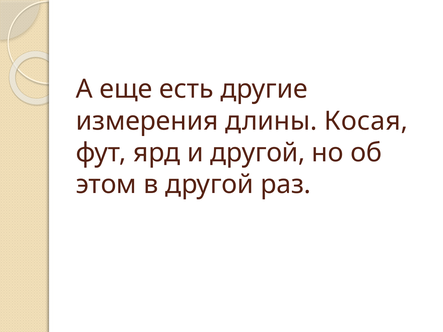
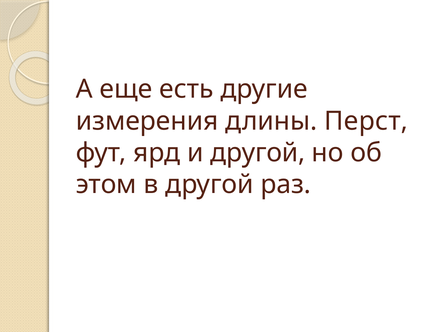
Косая: Косая -> Перст (366, 121)
